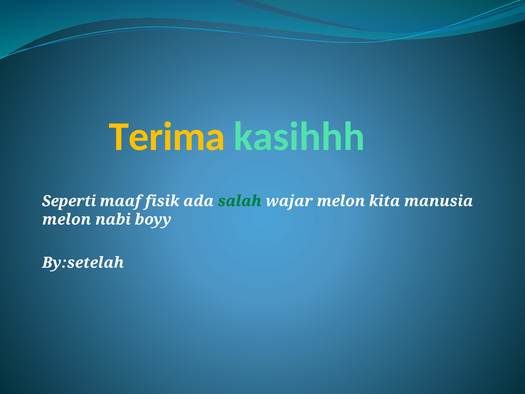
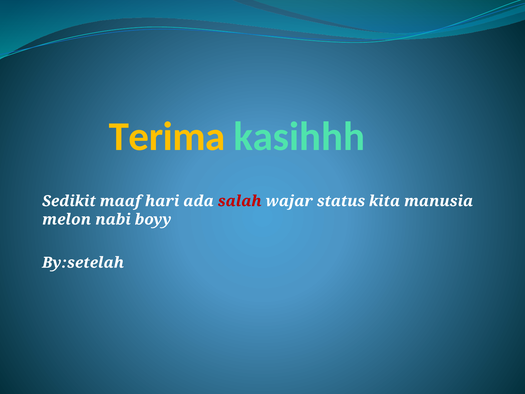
Seperti: Seperti -> Sedikit (69, 201)
fisik: fisik -> hari (162, 201)
salah colour: green -> red (240, 201)
wajar melon: melon -> status (341, 201)
